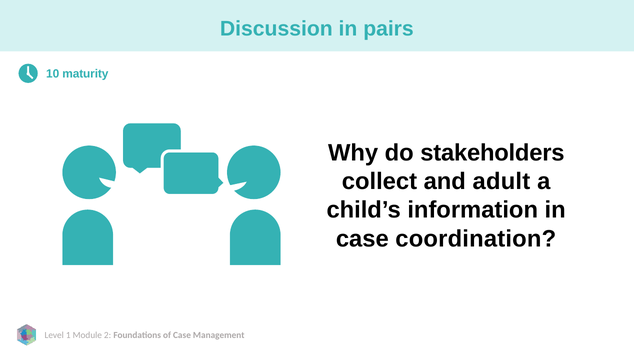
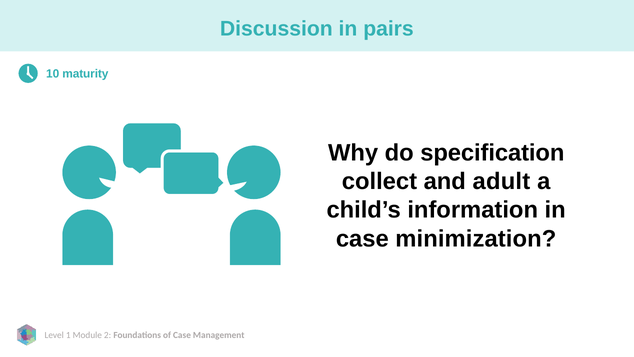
stakeholders: stakeholders -> specification (492, 153)
coordination: coordination -> minimization (476, 238)
